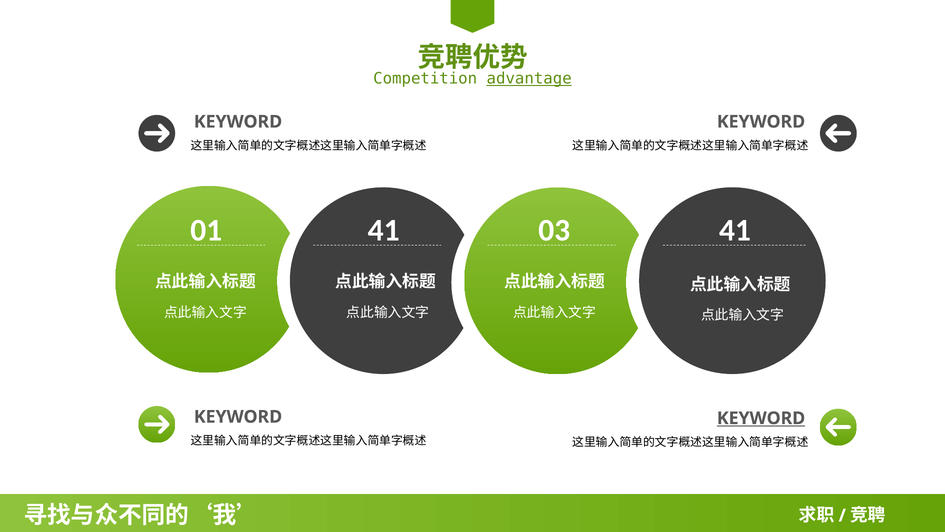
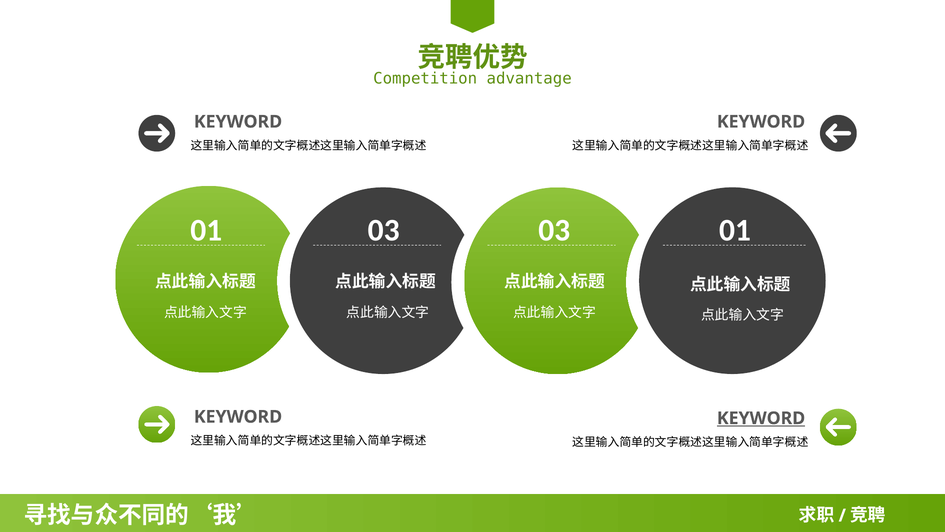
advantage underline: present -> none (529, 79)
01 41: 41 -> 03 (384, 230)
03 41: 41 -> 01 (735, 230)
